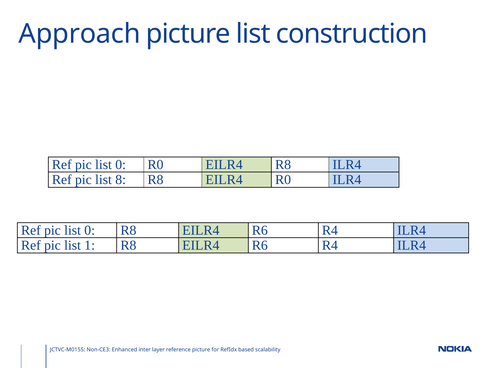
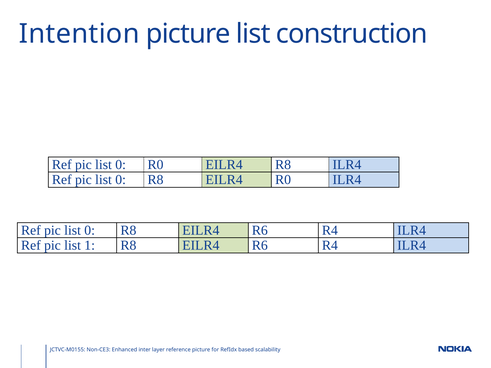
Approach: Approach -> Intention (79, 34)
8: 8 -> 0 (121, 180)
